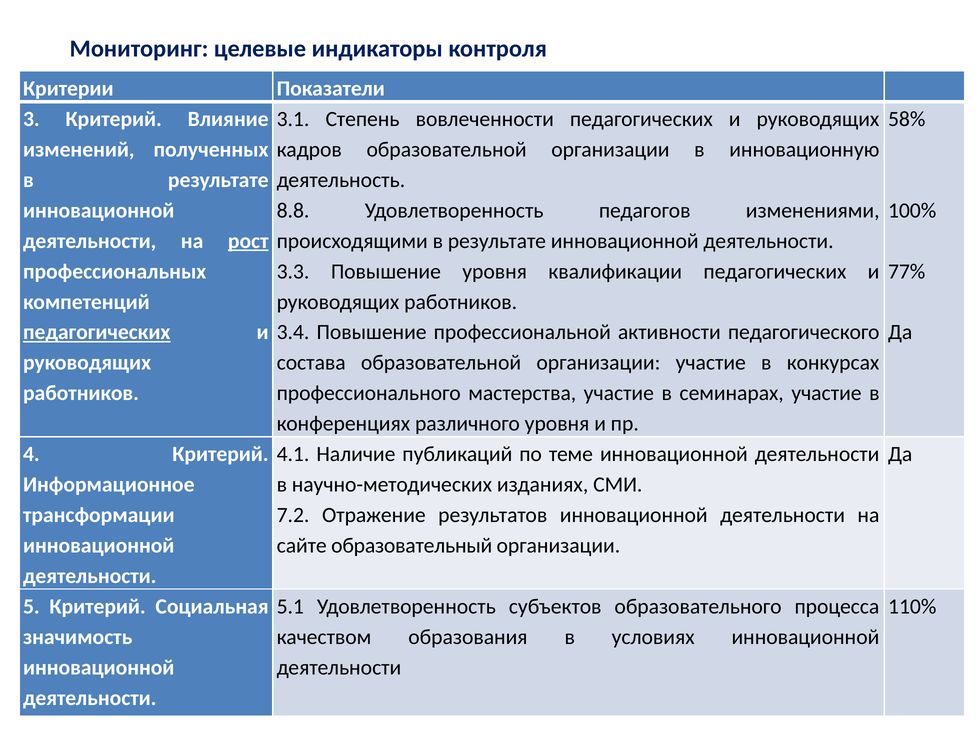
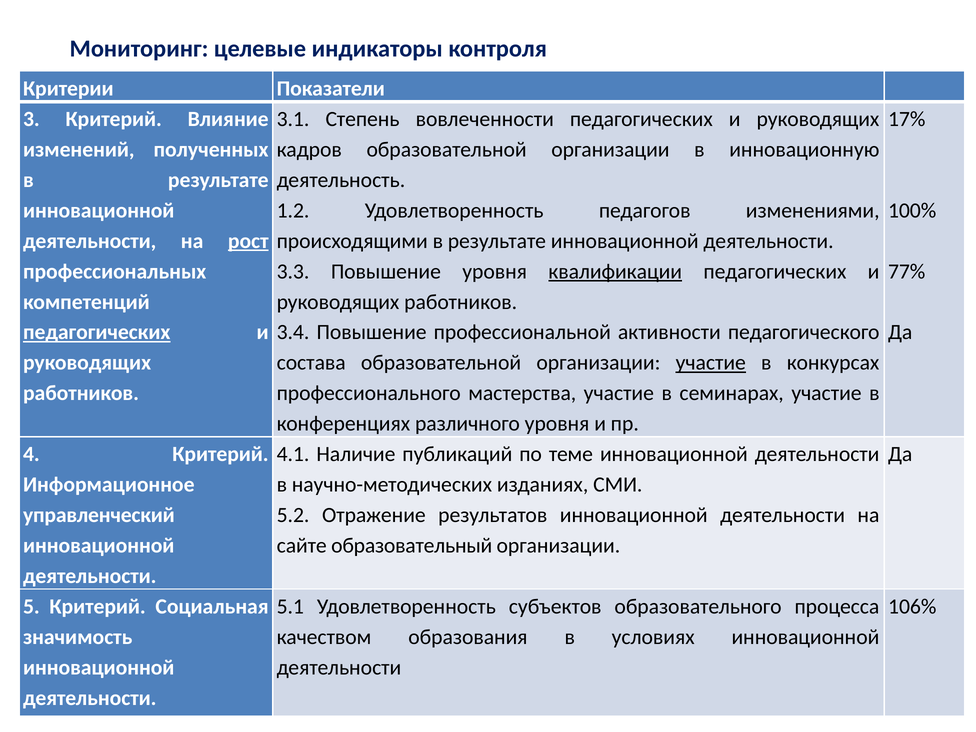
58%: 58% -> 17% (907, 119)
8.8: 8.8 -> 1.2 (293, 210)
квалификации underline: none -> present (615, 271)
участие underline: none -> present (711, 363)
трансформации: трансформации -> управленческий (99, 515)
7.2: 7.2 -> 5.2 (293, 515)
110%: 110% -> 106% (912, 607)
